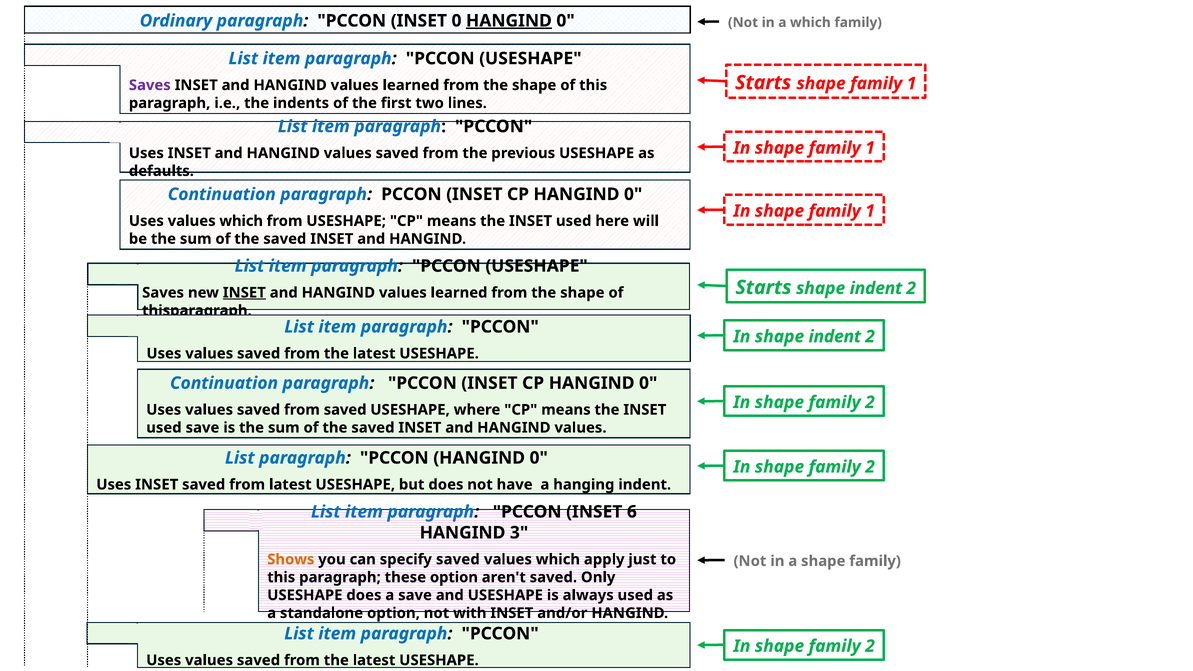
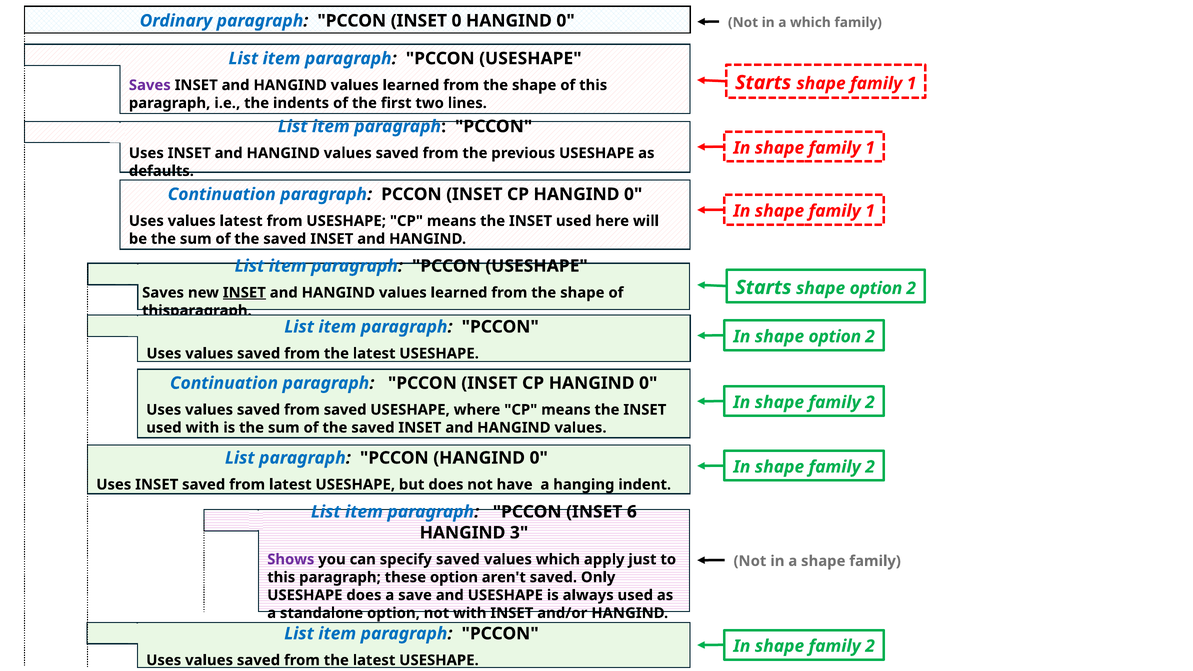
HANGIND underline: present -> none (509, 21)
Uses values which: which -> latest (241, 221)
Starts shape indent: indent -> option (876, 288)
In shape indent: indent -> option (835, 337)
used save: save -> with (202, 428)
Shows colour: orange -> purple (291, 559)
